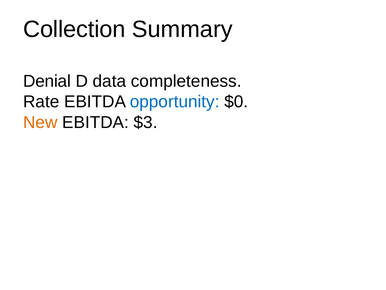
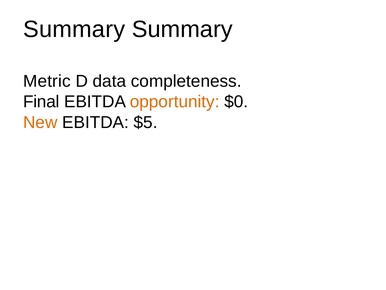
Collection: Collection -> Summary (74, 29)
Denial: Denial -> Metric (47, 81)
Rate: Rate -> Final (41, 102)
opportunity colour: blue -> orange (175, 102)
$3: $3 -> $5 (146, 122)
